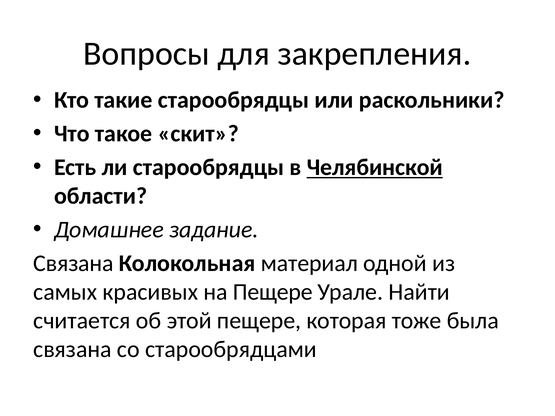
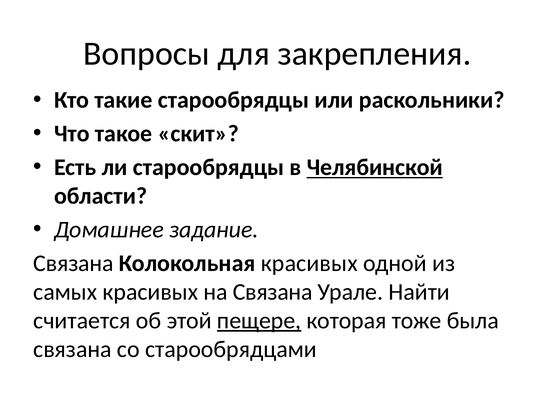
Колокольная материал: материал -> красивых (309, 263)
на Пещере: Пещере -> Связана (273, 292)
пещере underline: none -> present (259, 321)
